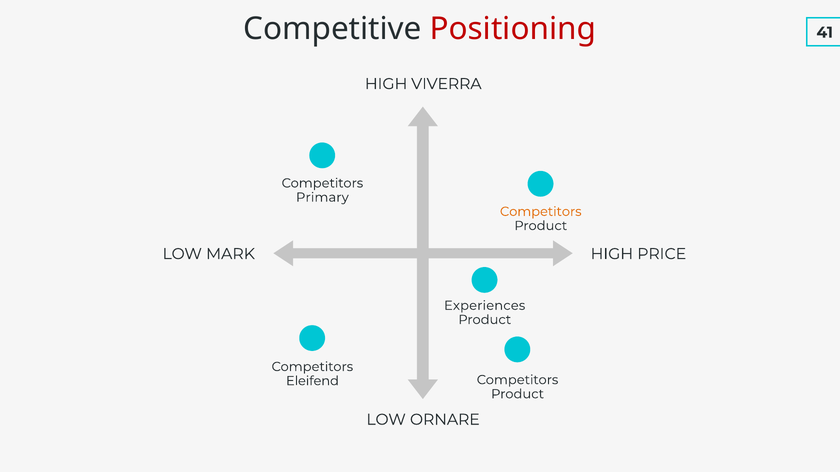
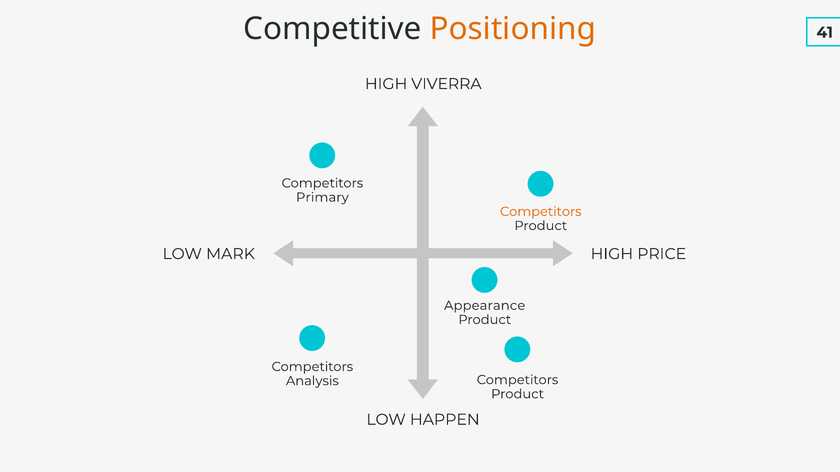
Positioning colour: red -> orange (513, 29)
Experiences: Experiences -> Appearance (485, 306)
Eleifend: Eleifend -> Analysis (312, 381)
ORNARE: ORNARE -> HAPPEN (445, 420)
